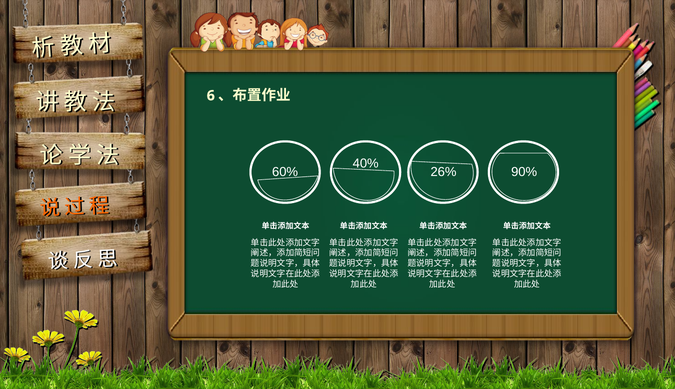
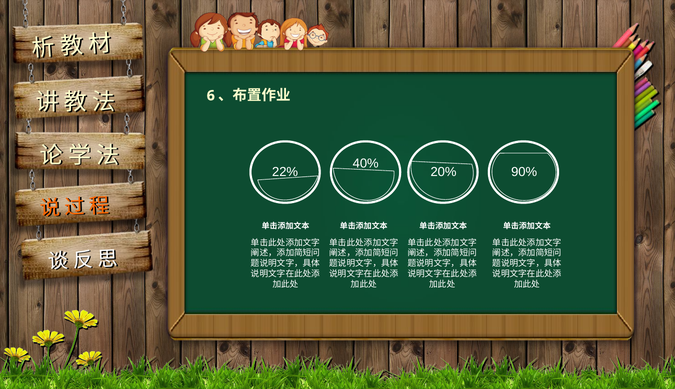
60%: 60% -> 22% (285, 172)
26%: 26% -> 20% (444, 172)
